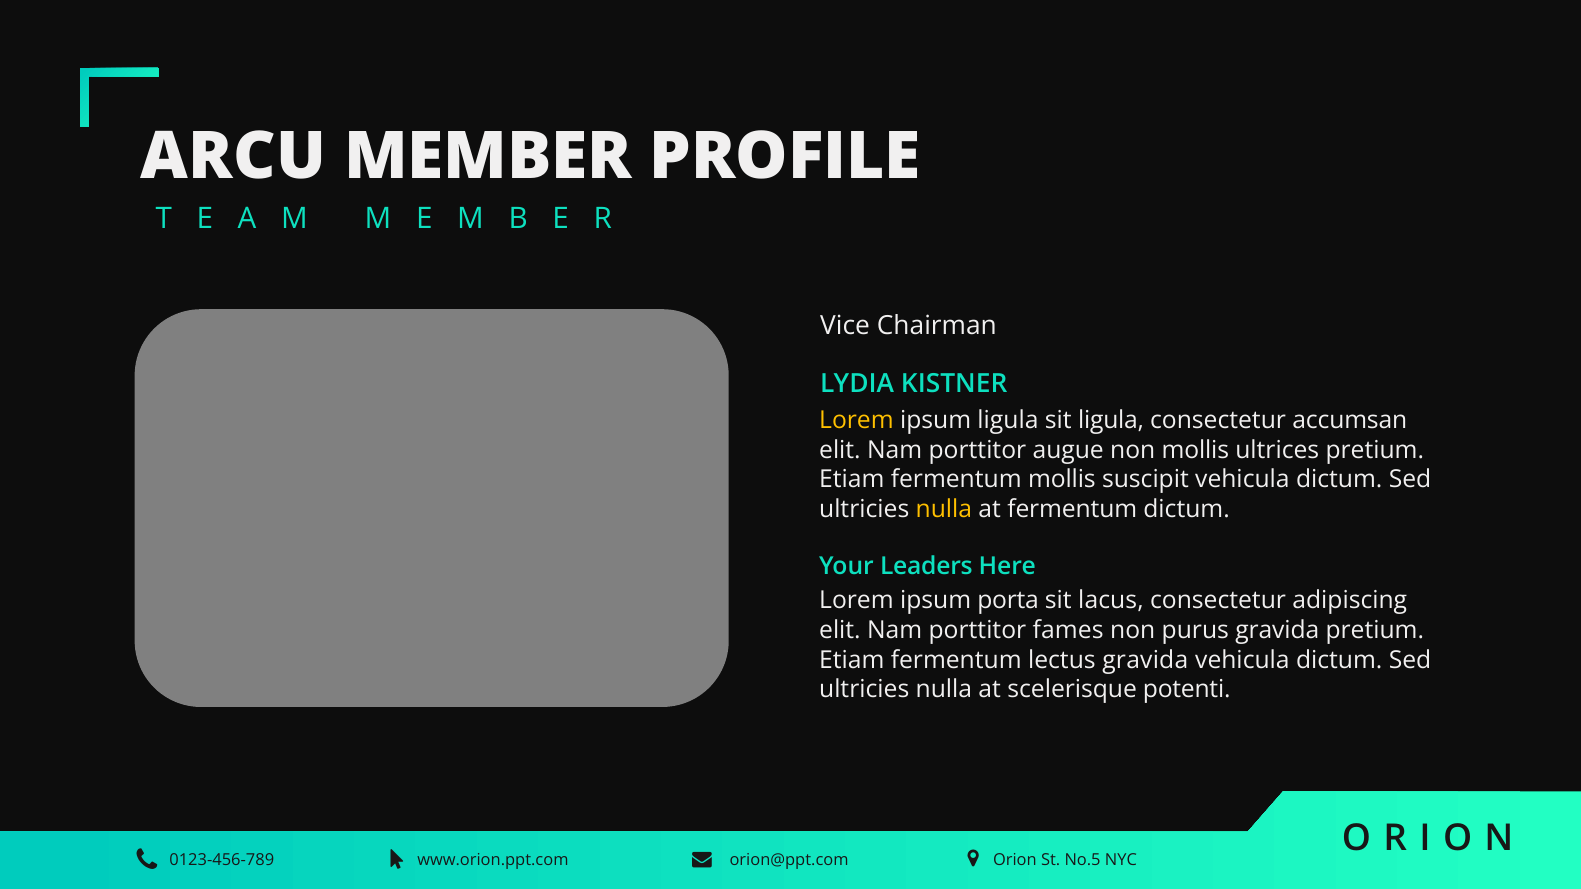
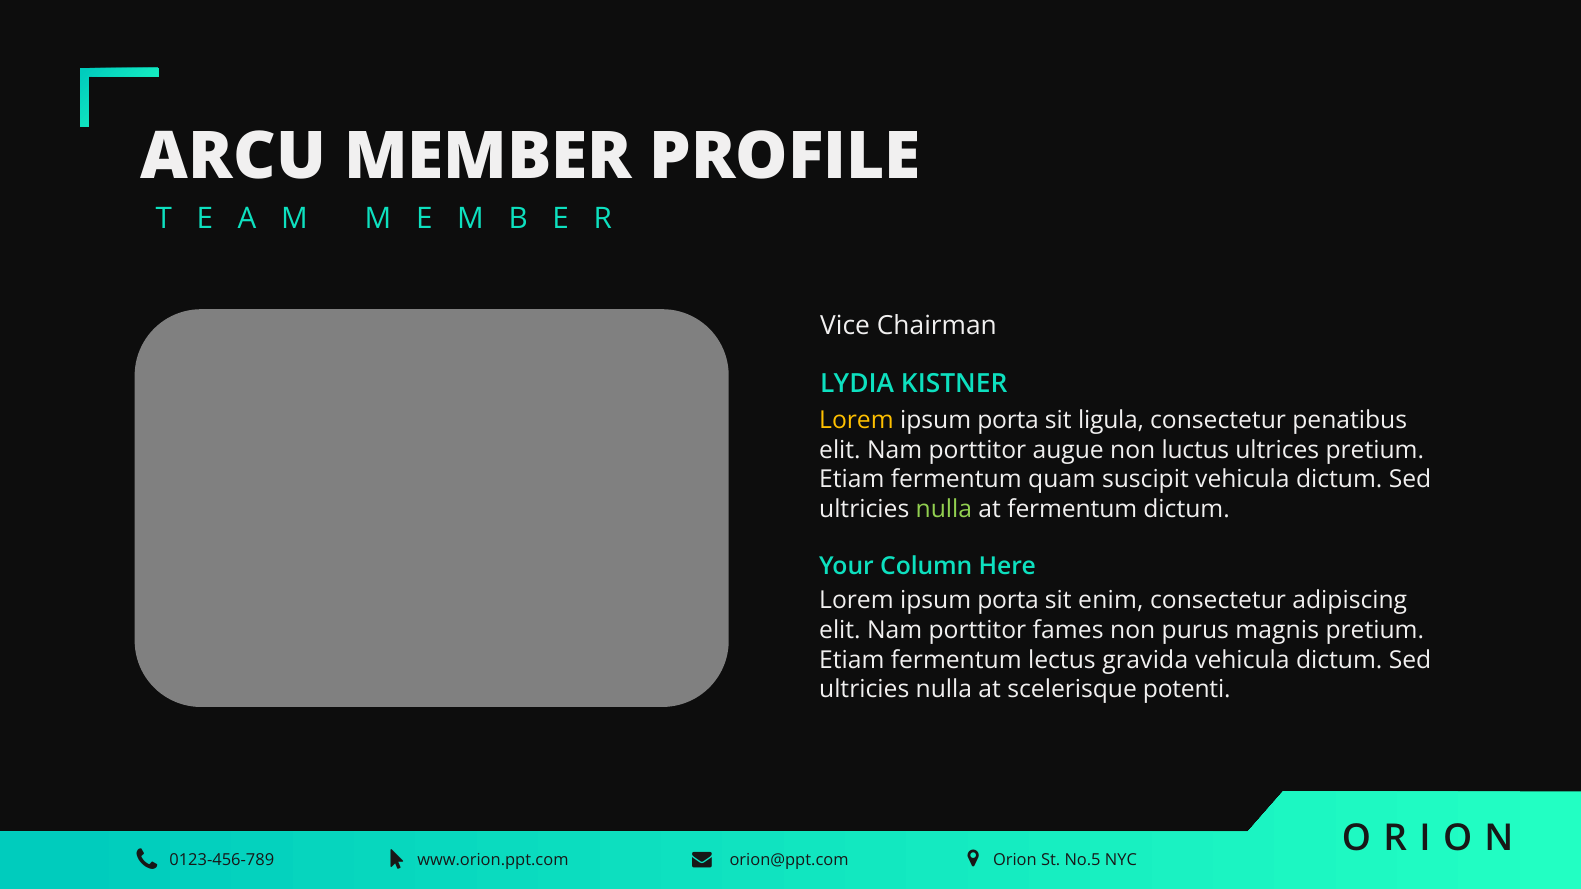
ligula: ligula -> porta (1008, 421)
accumsan: accumsan -> penatibus (1350, 421)
non mollis: mollis -> luctus (1195, 450)
fermentum mollis: mollis -> quam (1062, 480)
nulla colour: yellow -> light green (944, 510)
Leaders: Leaders -> Column (926, 566)
lacus: lacus -> enim (1111, 601)
purus gravida: gravida -> magnis (1277, 631)
